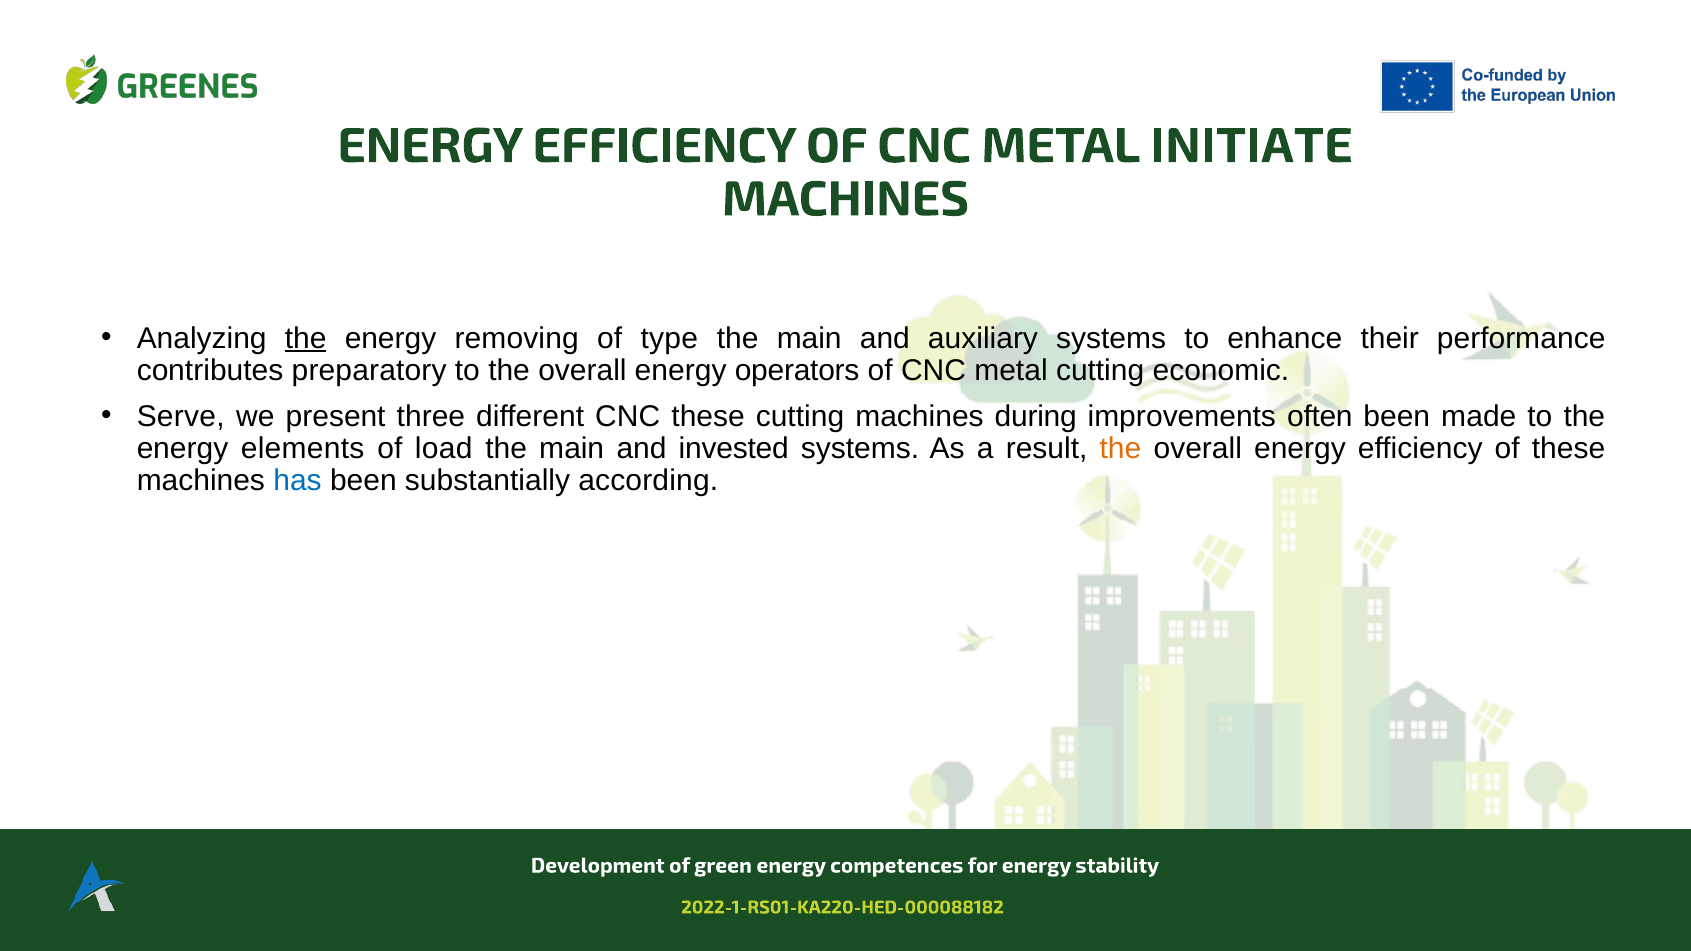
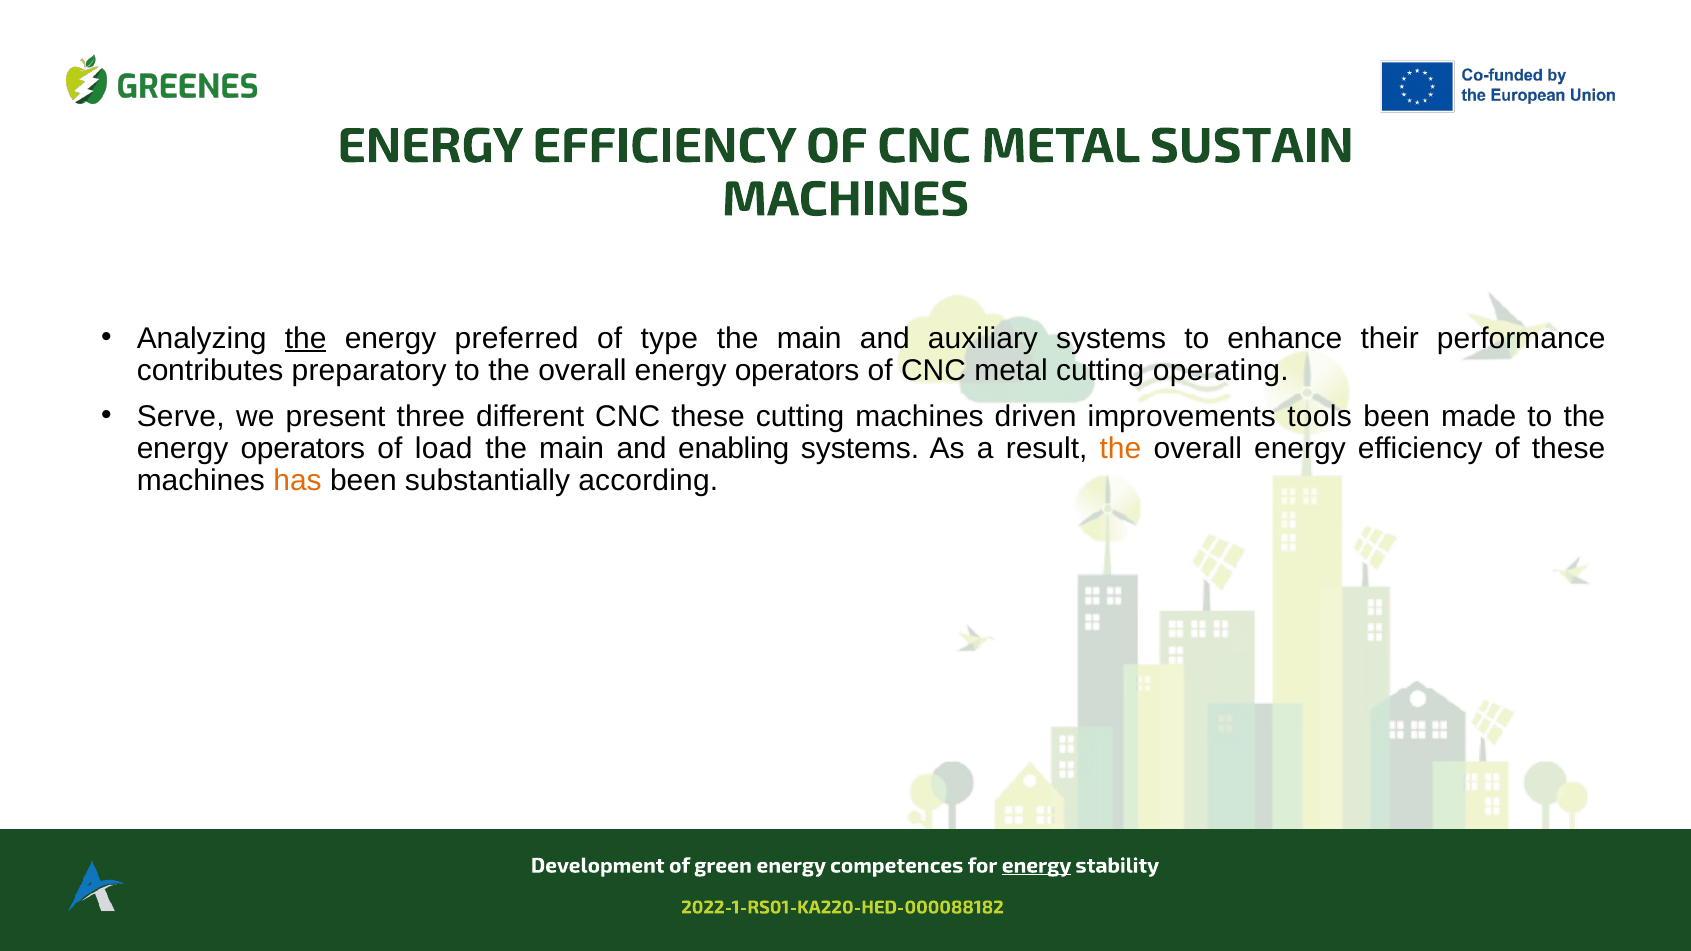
INITIATE: INITIATE -> SUSTAIN (1252, 146)
removing: removing -> preferred (517, 338)
economic: economic -> operating (1221, 371)
during: during -> driven (1036, 416)
often: often -> tools (1320, 416)
elements: elements -> operators (303, 449)
invested: invested -> enabling (734, 449)
has colour: blue -> orange (298, 481)
energy underline: none -> present (1037, 866)
